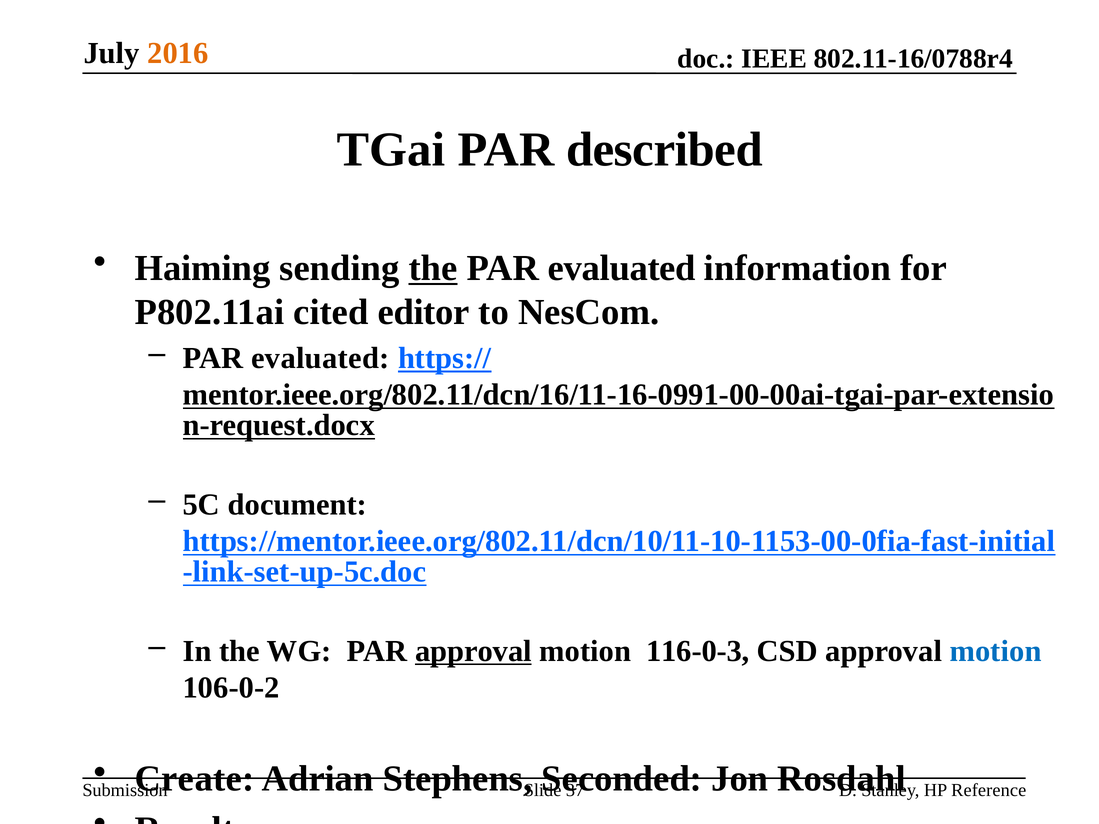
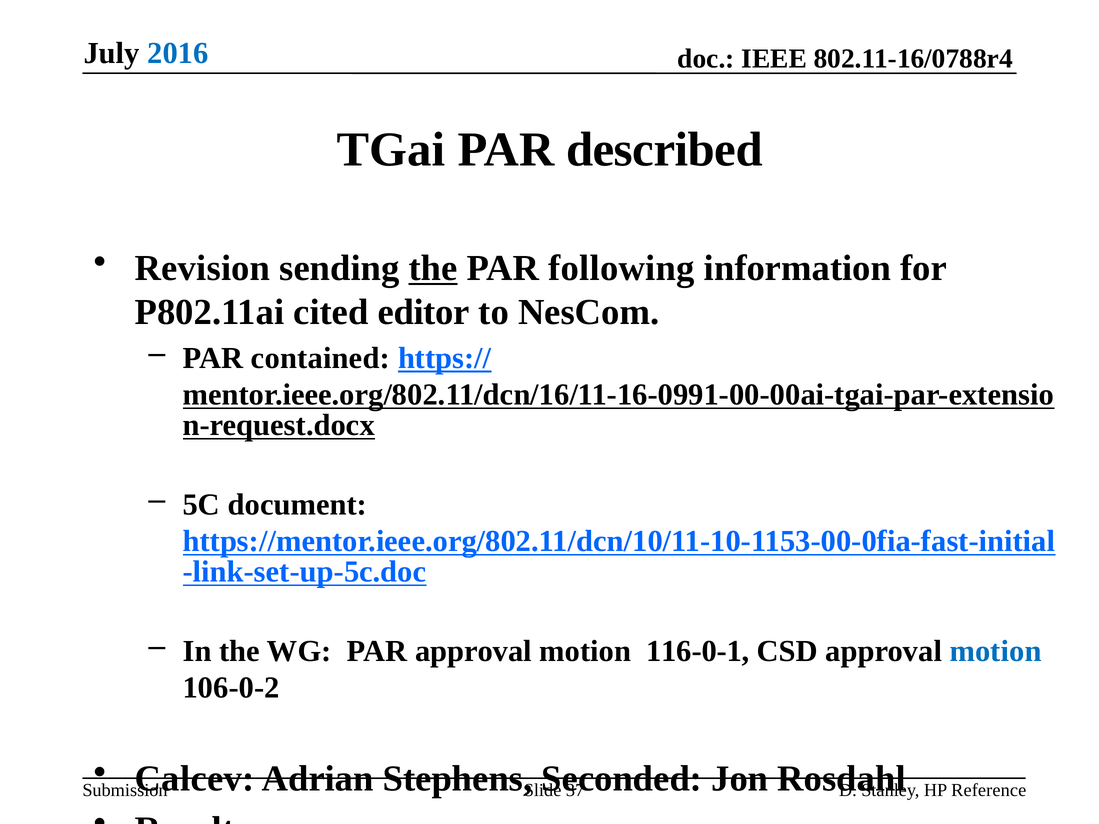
2016 colour: orange -> blue (178, 53)
Haiming: Haiming -> Revision (202, 268)
evaluated: evaluated -> following (621, 268)
evaluated: evaluated -> contained (320, 358)
approval underline: present -> none (473, 651)
116-0-3: 116-0-3 -> 116-0-1 (698, 651)
Create: Create -> Calcev (195, 779)
